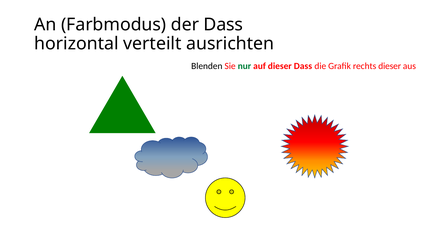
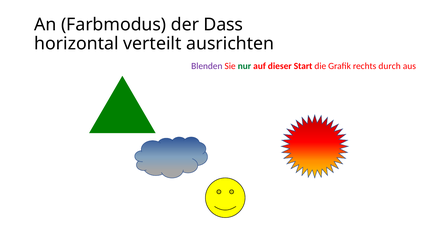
Blenden colour: black -> purple (207, 66)
dieser Dass: Dass -> Start (303, 66)
rechts dieser: dieser -> durch (390, 66)
